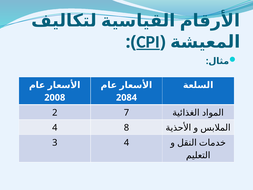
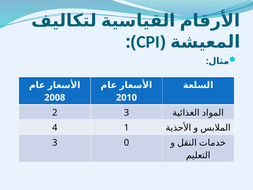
CPI underline: present -> none (148, 42)
2084: 2084 -> 2010 (126, 97)
2 7: 7 -> 3 (126, 112)
8: 8 -> 1 (126, 128)
3 4: 4 -> 0 (126, 143)
